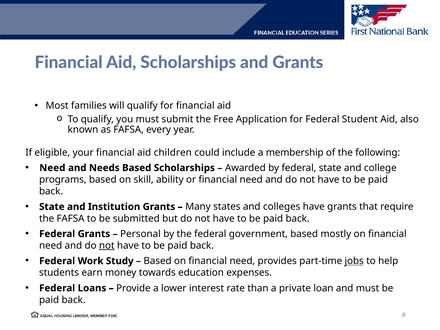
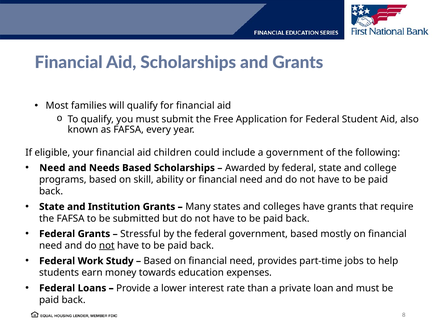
a membership: membership -> government (295, 152)
Personal: Personal -> Stressful (140, 234)
jobs underline: present -> none (354, 261)
